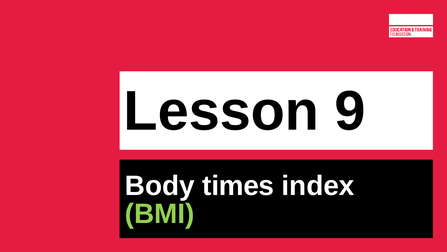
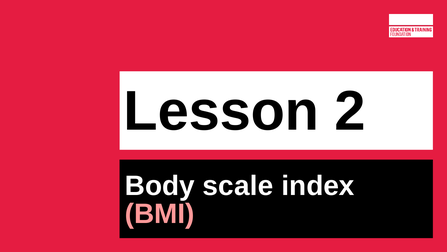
9: 9 -> 2 (350, 111)
times: times -> scale (238, 186)
BMI colour: light green -> pink (160, 214)
